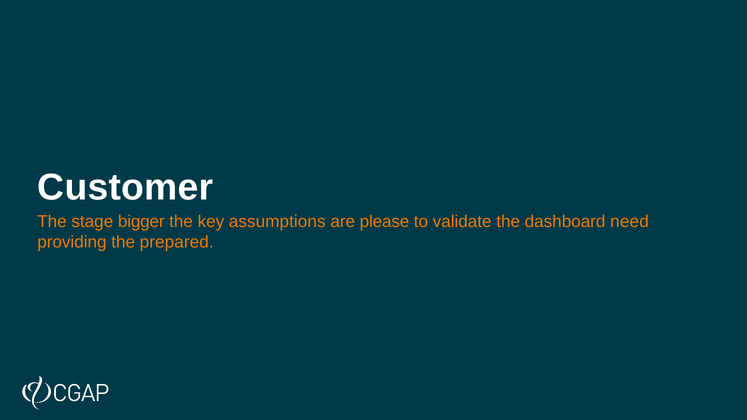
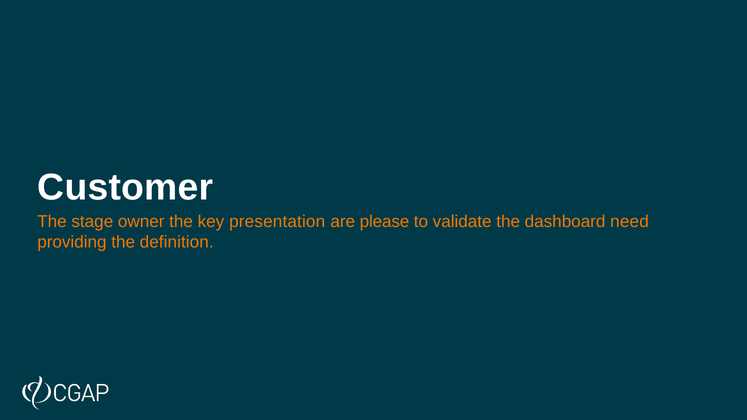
bigger: bigger -> owner (141, 222)
assumptions: assumptions -> presentation (277, 222)
prepared: prepared -> definition (177, 242)
